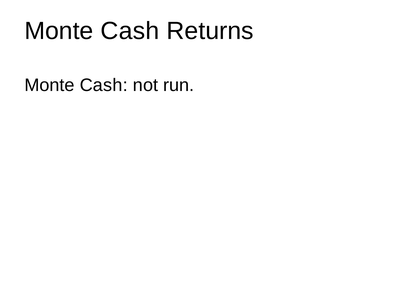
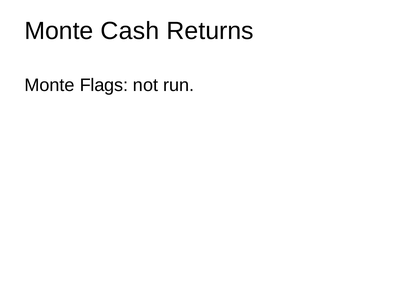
Cash: Cash -> Flags (104, 85)
